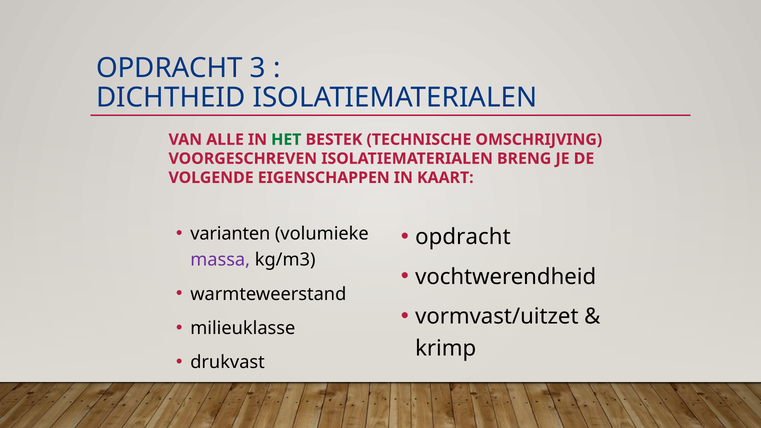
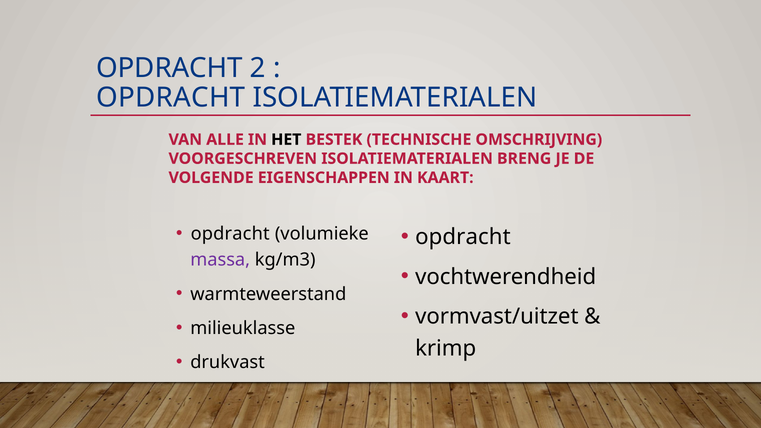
3: 3 -> 2 (258, 68)
DICHTHEID: DICHTHEID -> OPDRACHT (171, 98)
HET colour: green -> black (286, 140)
varianten: varianten -> opdracht (230, 234)
